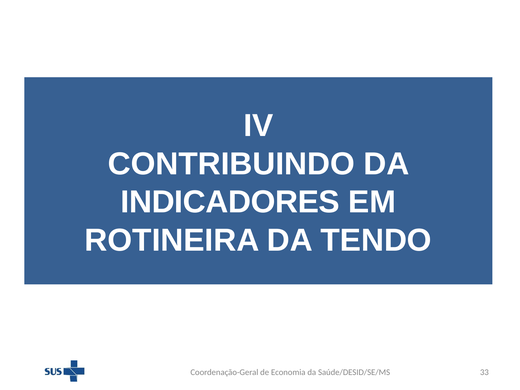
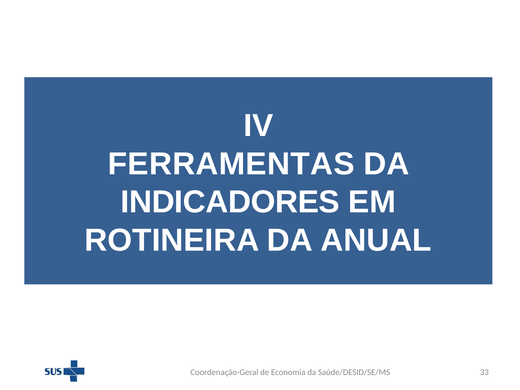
CONTRIBUINDO: CONTRIBUINDO -> FERRAMENTAS (231, 164)
TENDO: TENDO -> ANUAL (376, 240)
